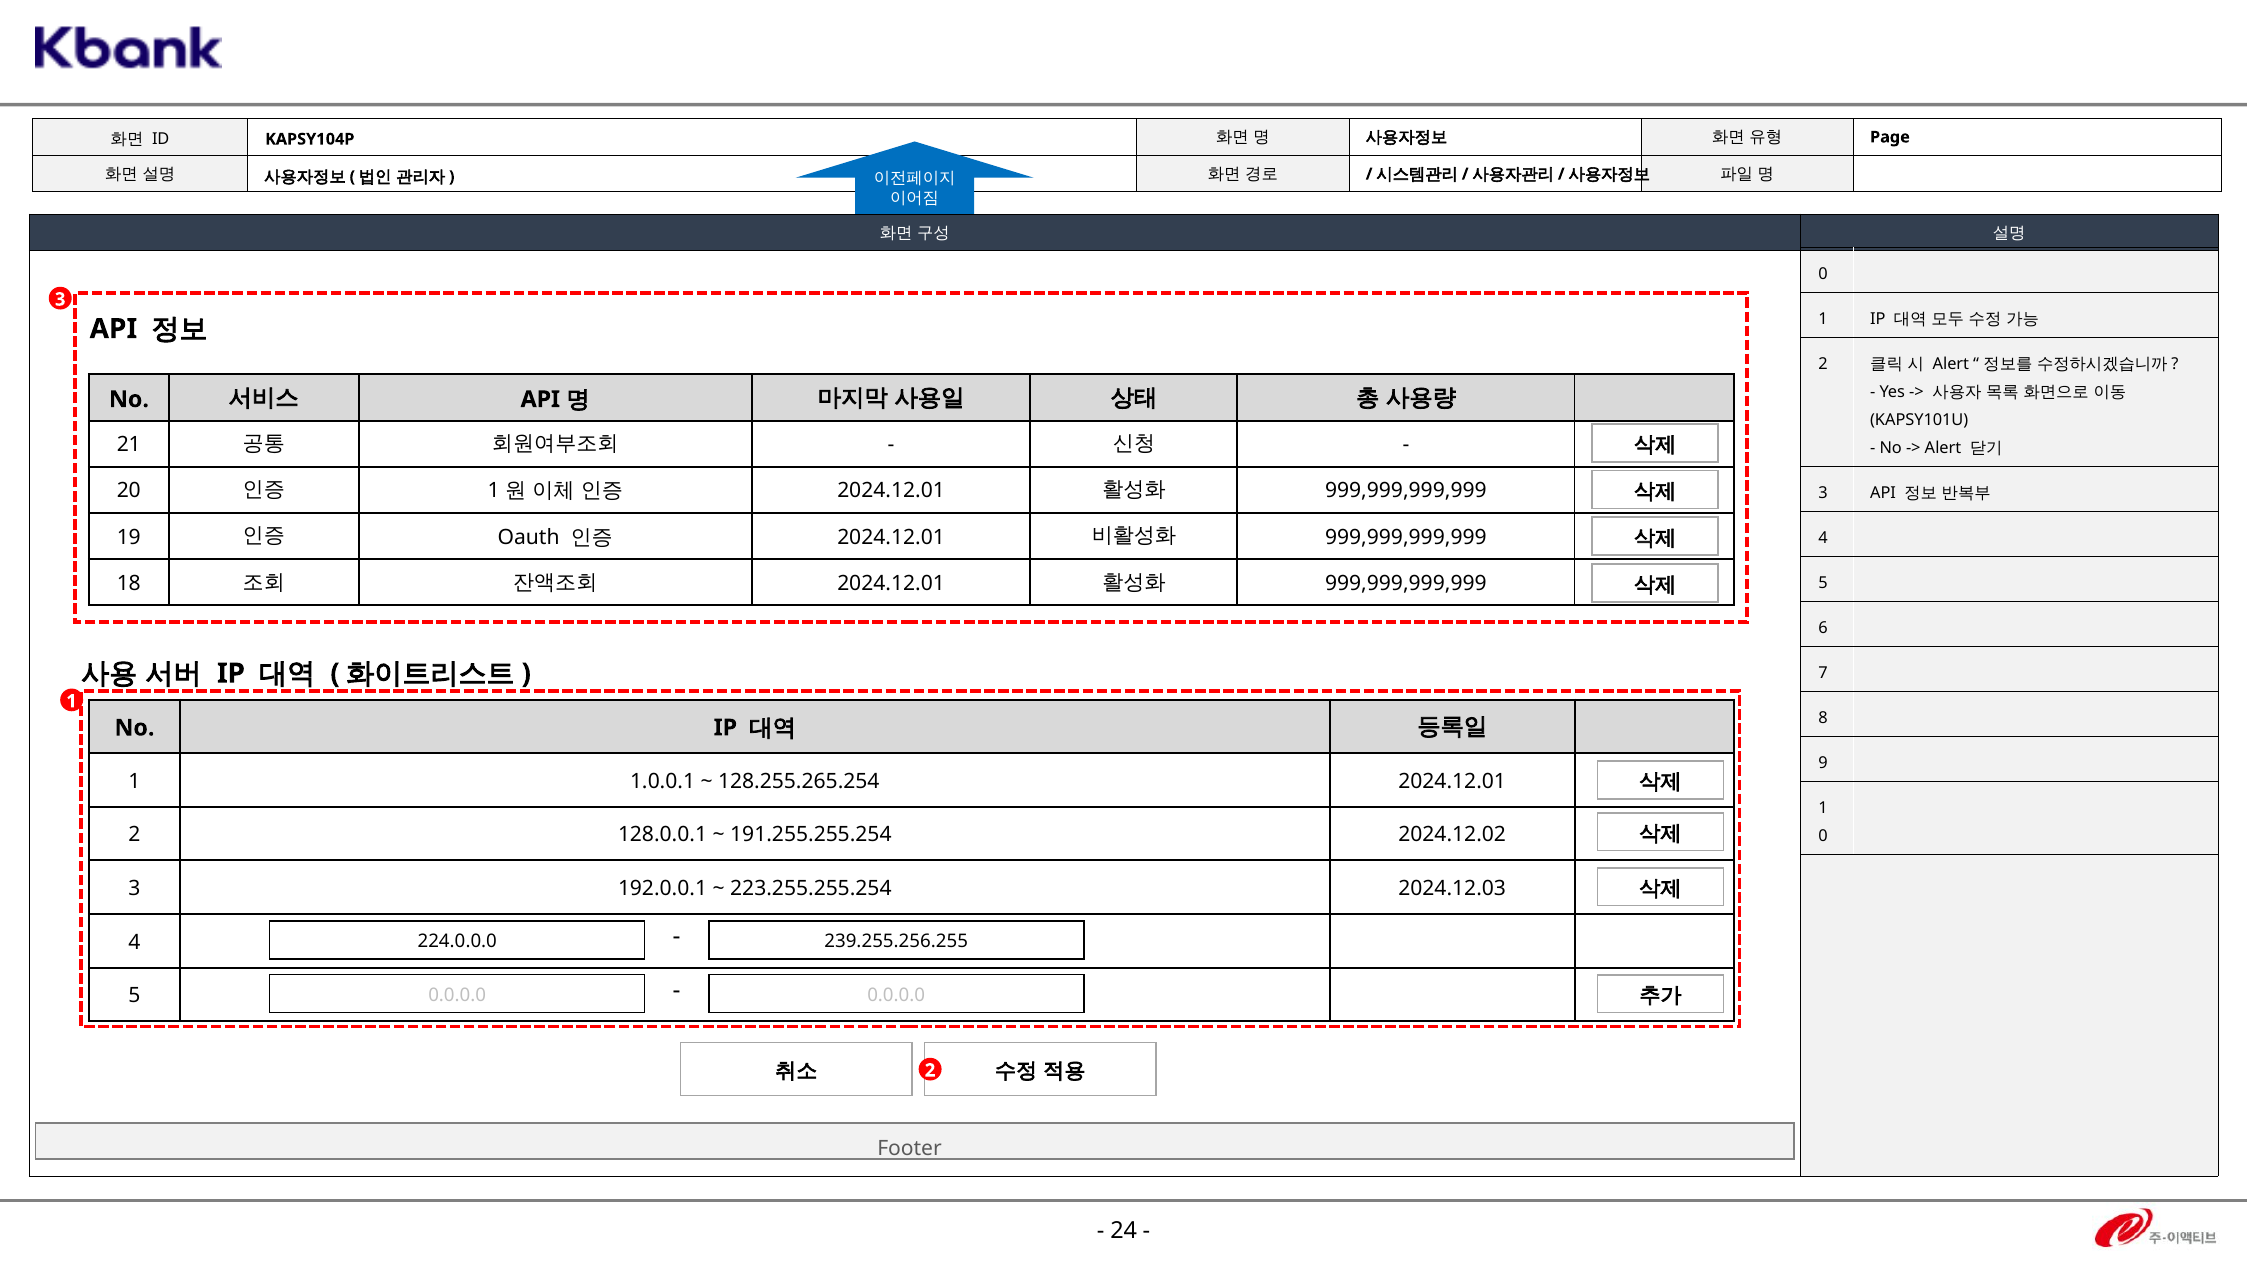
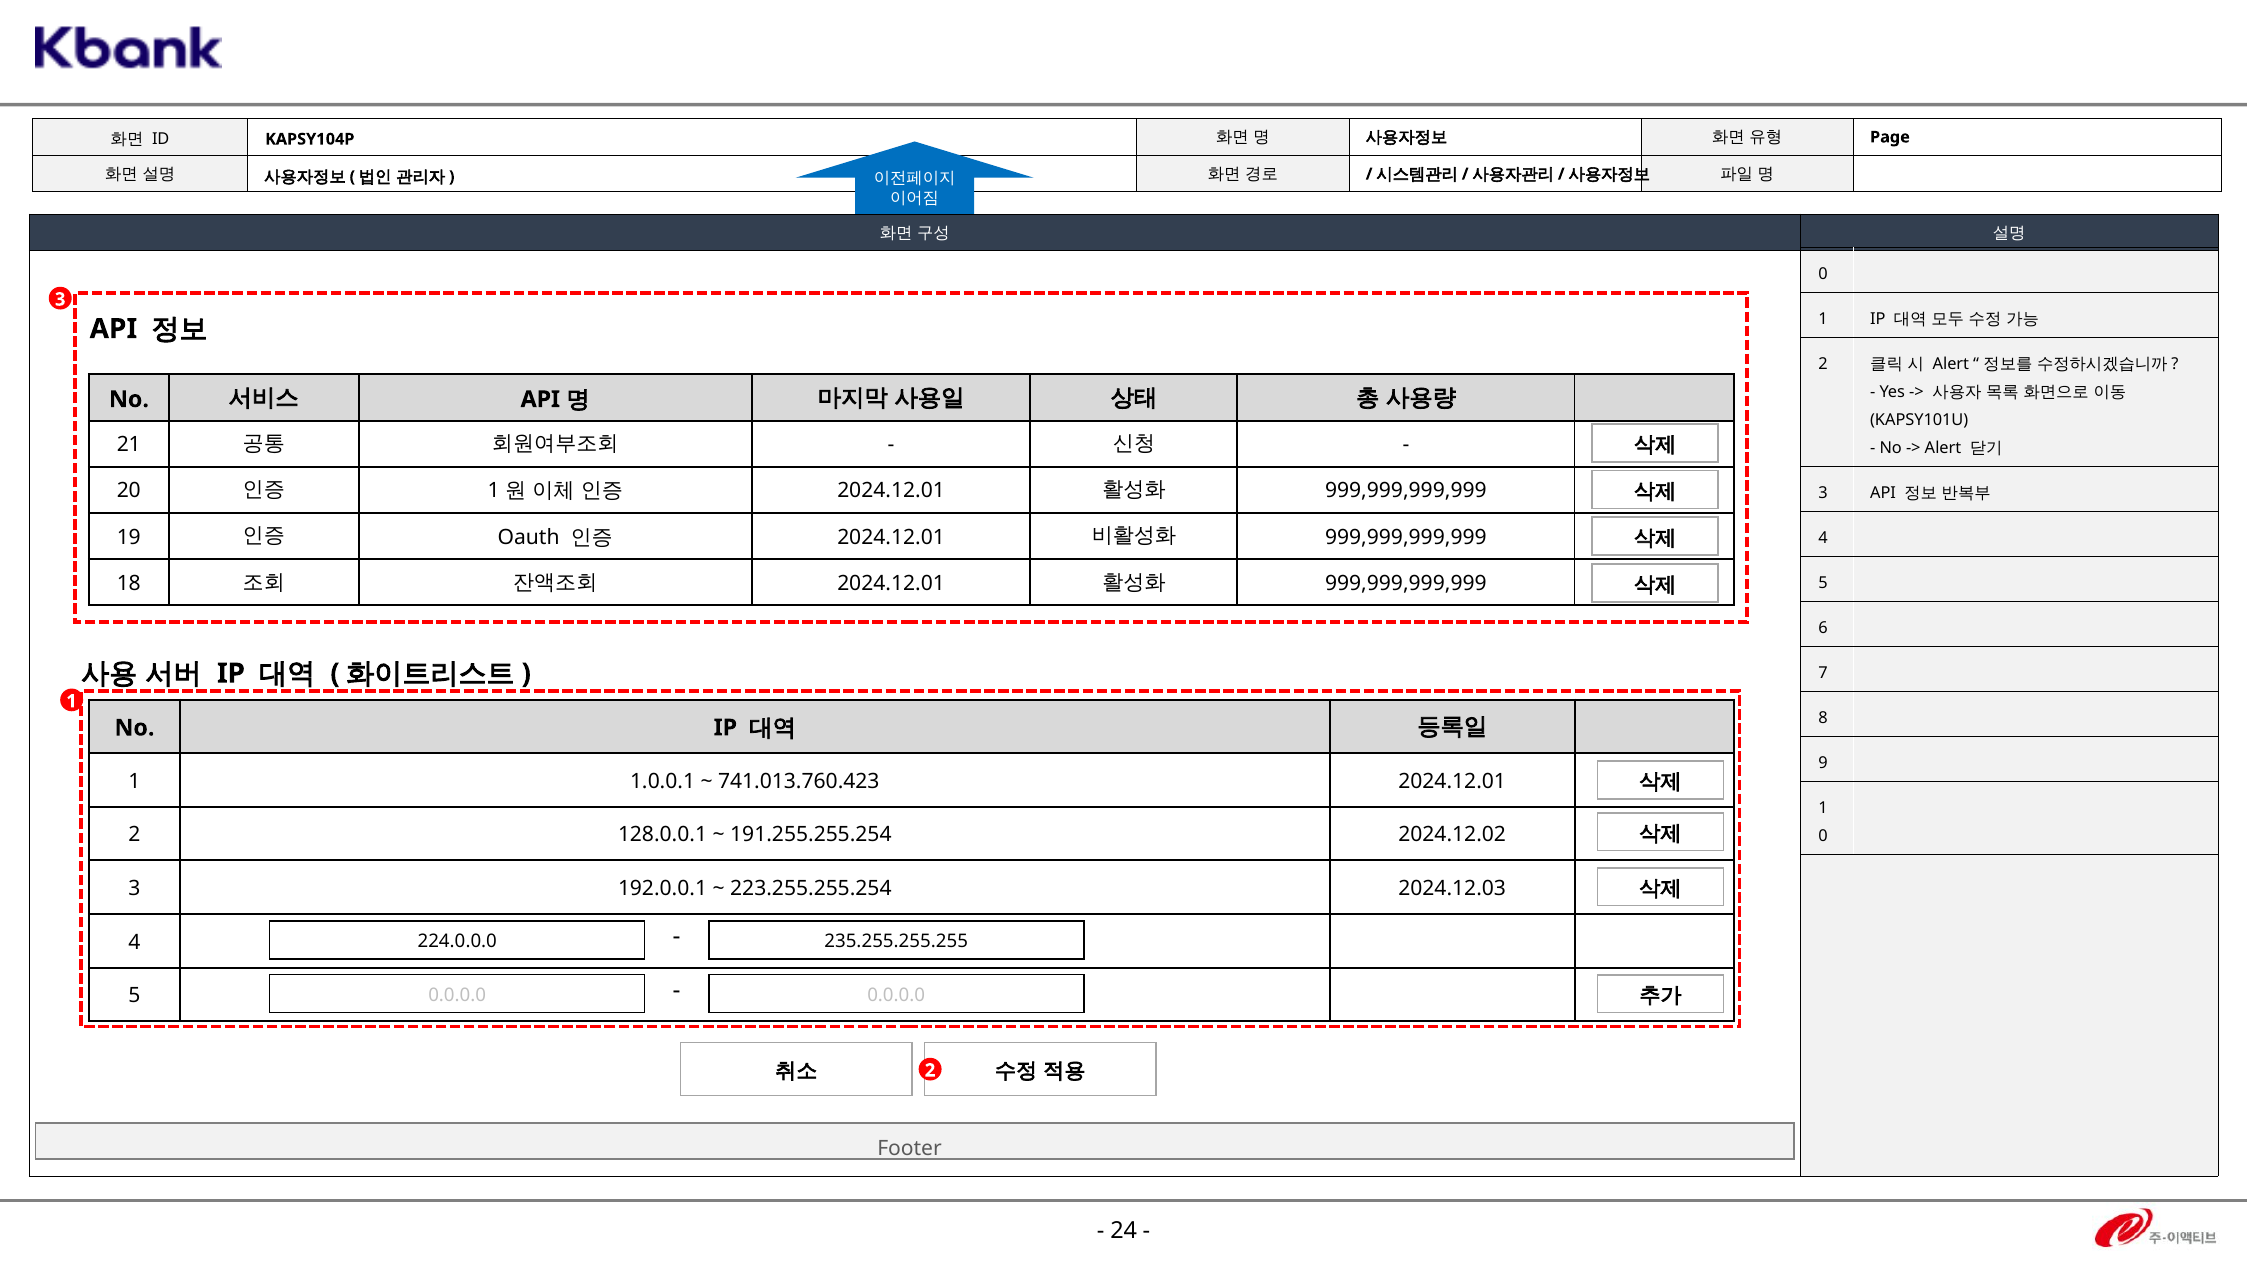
128.255.265.254: 128.255.265.254 -> 741.013.760.423 (799, 781)
239.255.256.255: 239.255.256.255 -> 235.255.255.255 (896, 941)
